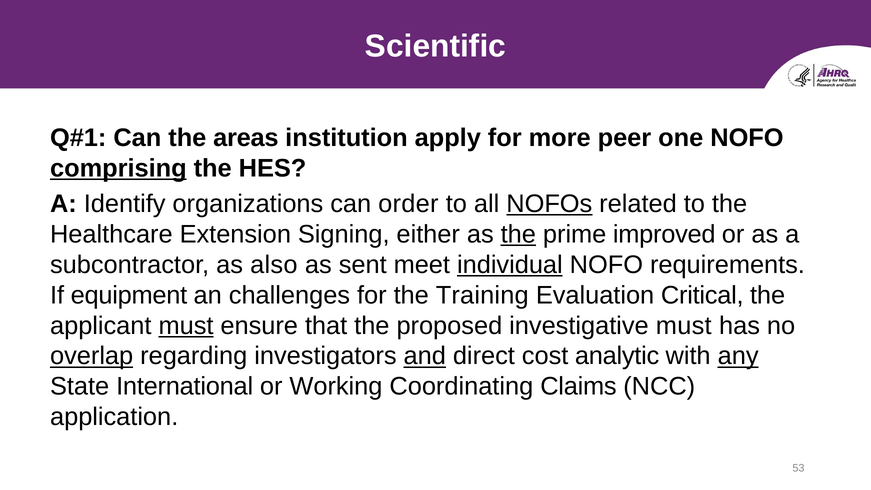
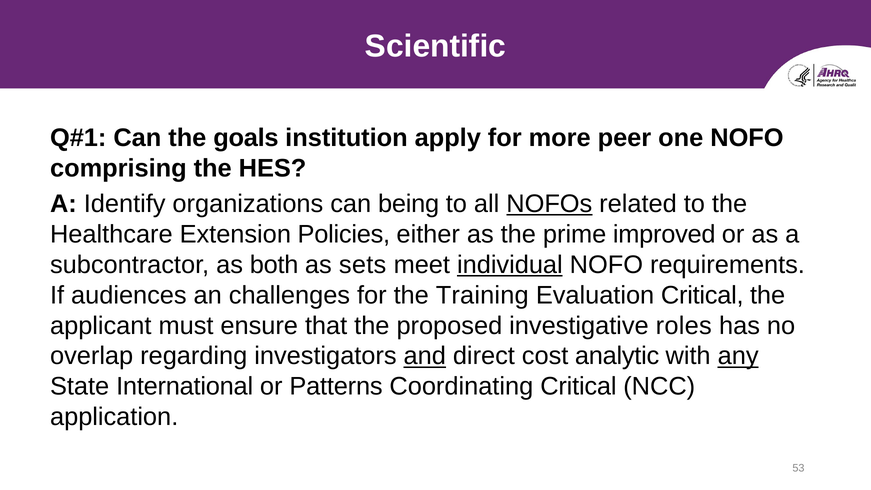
areas: areas -> goals (246, 138)
comprising underline: present -> none (118, 168)
order: order -> being (409, 204)
Signing: Signing -> Policies (344, 234)
the underline: present -> none (518, 234)
also: also -> both (274, 265)
sent: sent -> sets (363, 265)
equipment: equipment -> audiences (129, 295)
must underline: present -> none (186, 326)
investigative must: must -> roles (684, 326)
overlap underline: present -> none (92, 356)
Working: Working -> Patterns (336, 386)
Coordinating Claims: Claims -> Critical (578, 386)
